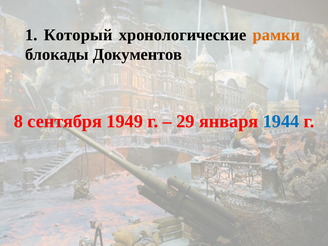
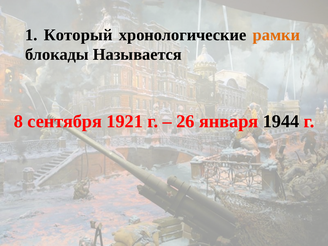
Документов: Документов -> Называется (137, 55)
1949: 1949 -> 1921 (125, 121)
29: 29 -> 26 (185, 121)
1944 colour: blue -> black (281, 121)
